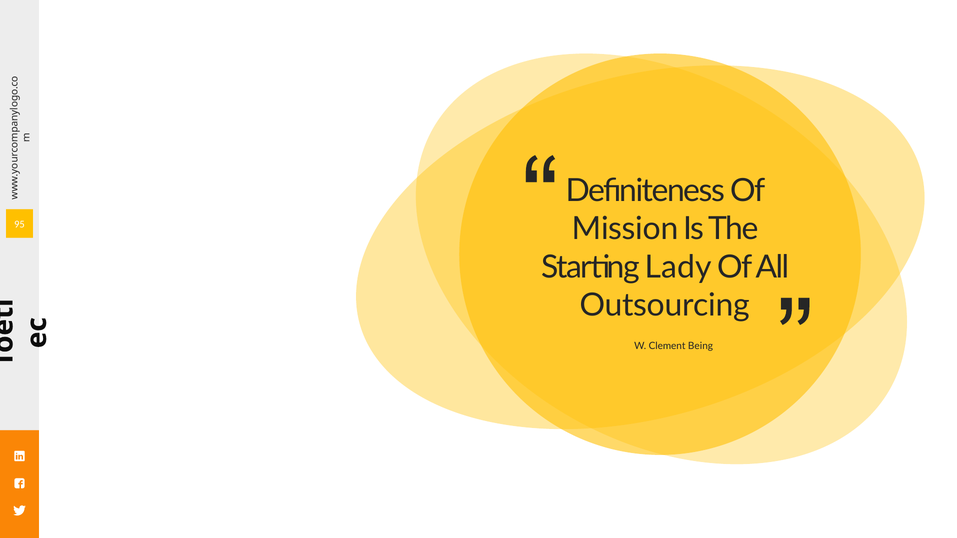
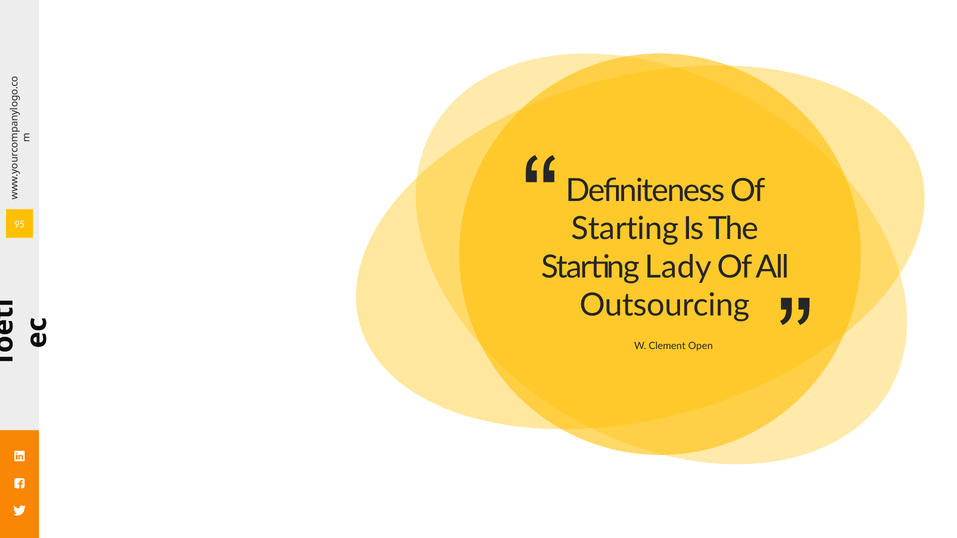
Mission: Mission -> Starting (625, 229)
Being: Being -> Open (700, 346)
